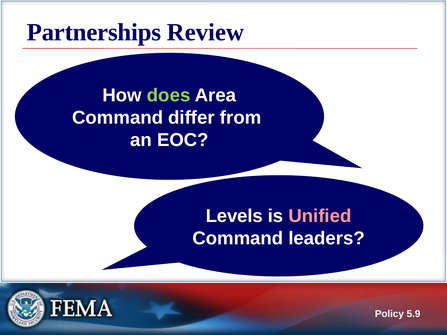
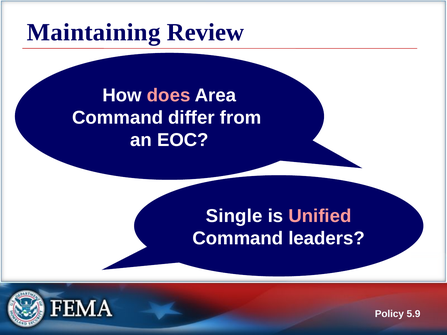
Partnerships: Partnerships -> Maintaining (94, 32)
does colour: light green -> pink (169, 95)
Levels: Levels -> Single (234, 216)
